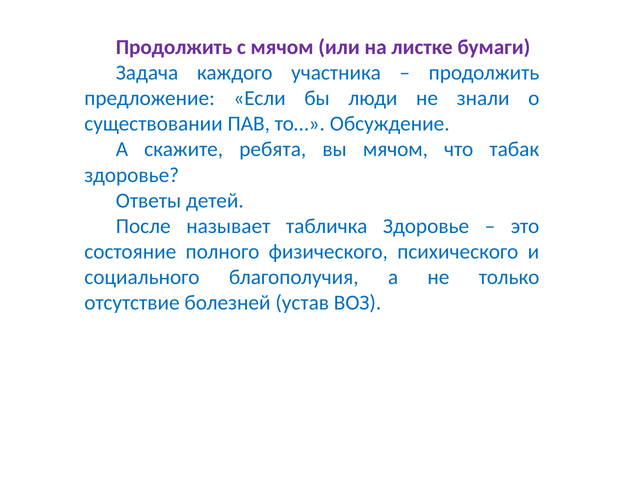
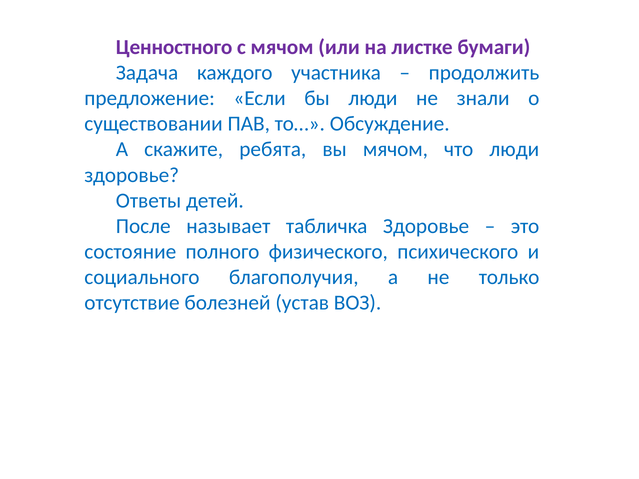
Продолжить: Продолжить -> Ценностного (174, 47)
что табак: табак -> люди (514, 150)
